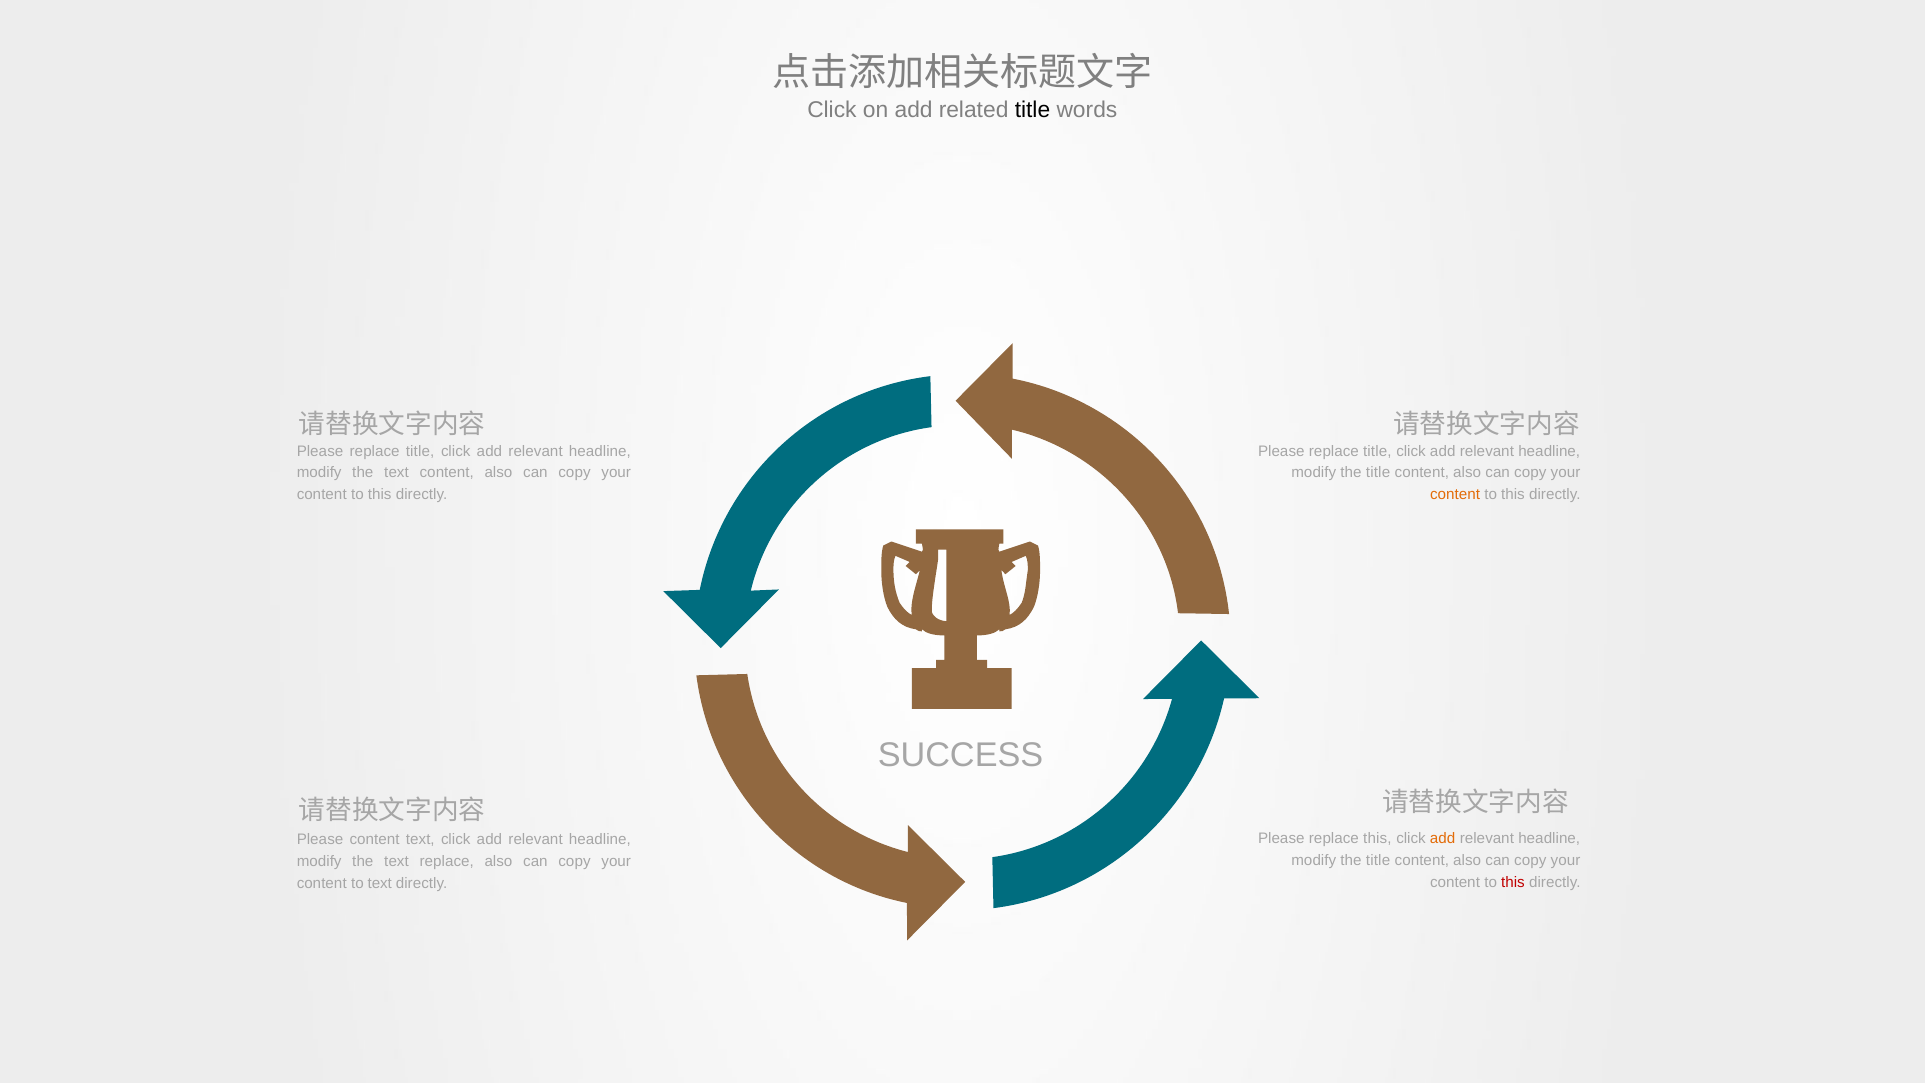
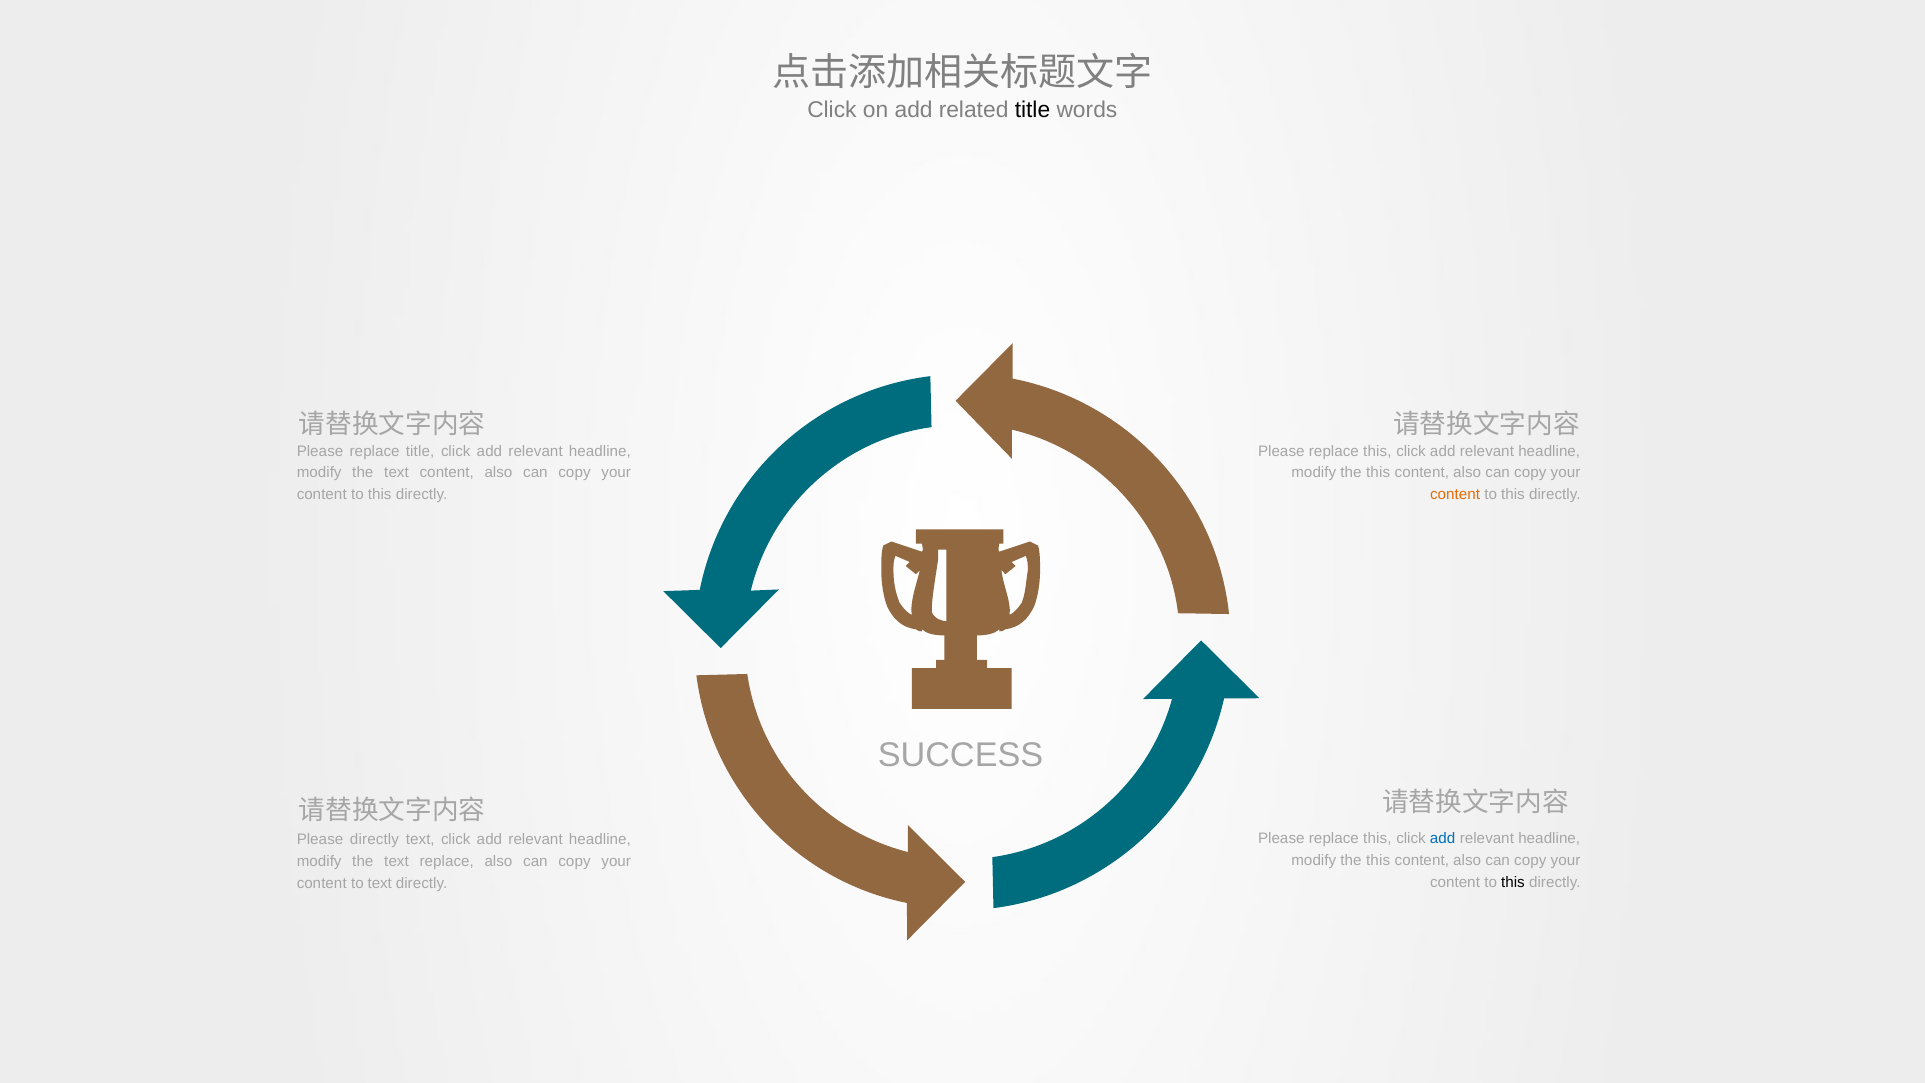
title: title -> this (1377, 451)
title: title -> this (1378, 473)
add colour: orange -> blue (1443, 839)
Please content: content -> directly (375, 840)
title: title -> this (1378, 861)
this colour: red -> black (1513, 882)
